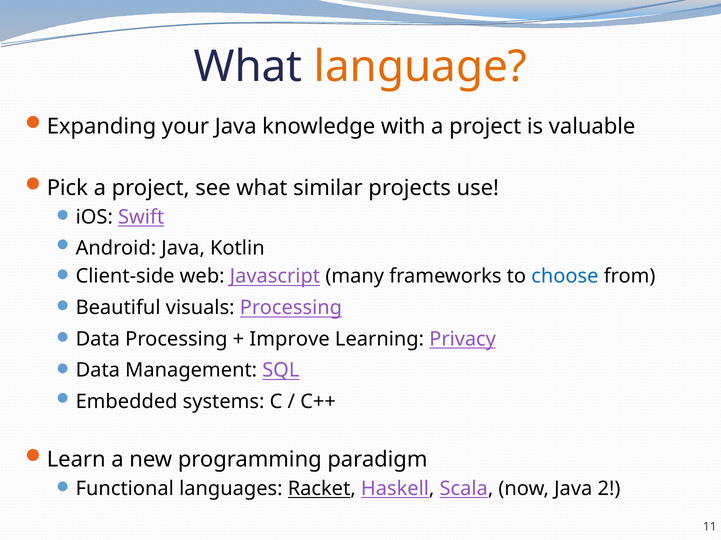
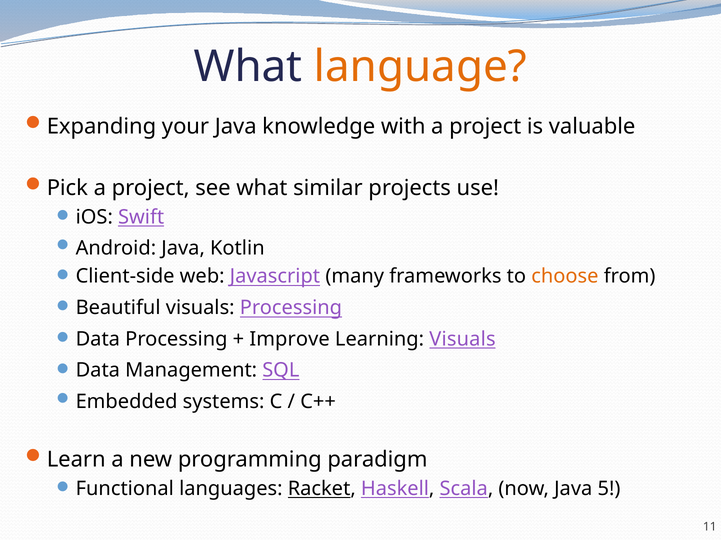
choose colour: blue -> orange (565, 277)
Learning Privacy: Privacy -> Visuals (462, 339)
2: 2 -> 5 (609, 489)
